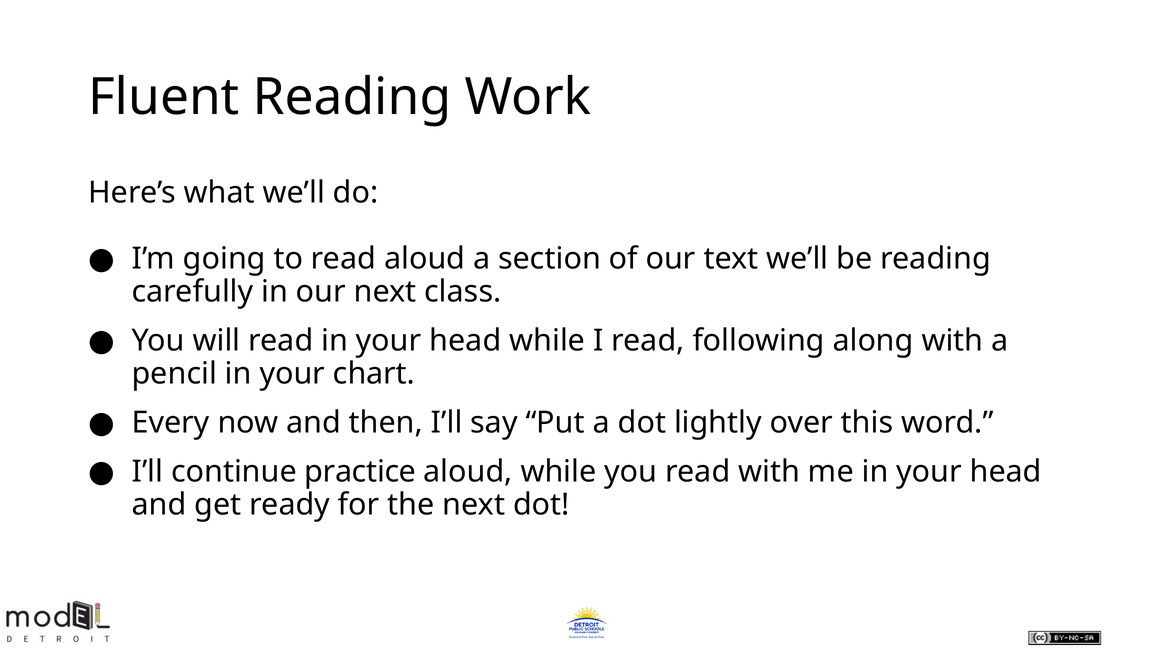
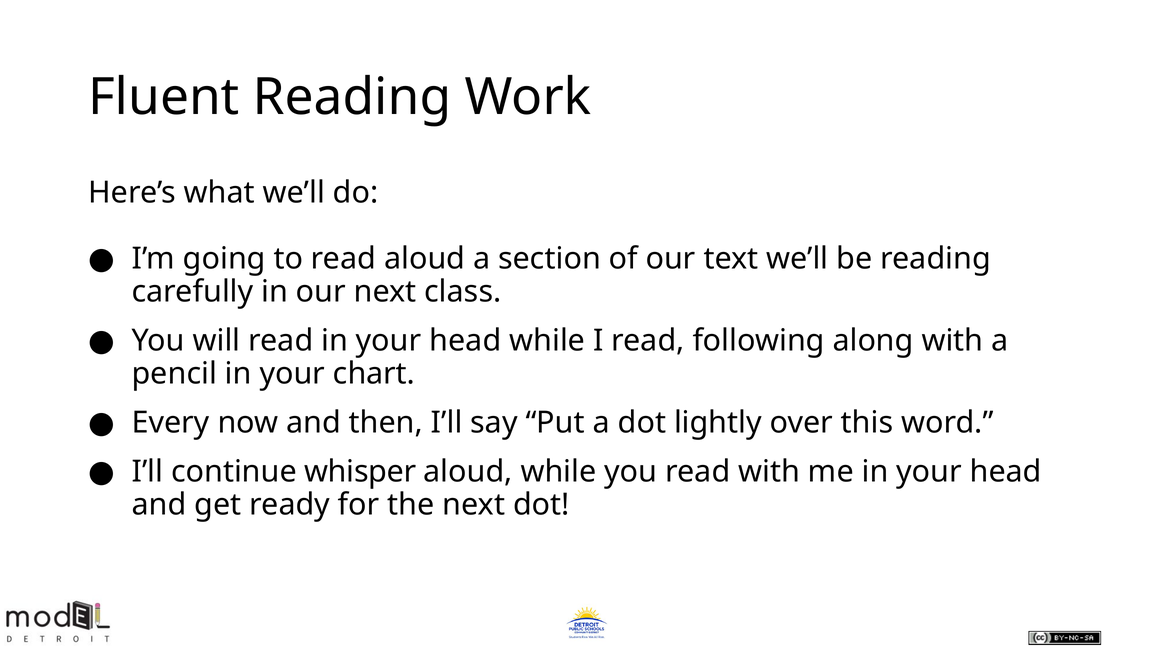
practice: practice -> whisper (360, 472)
